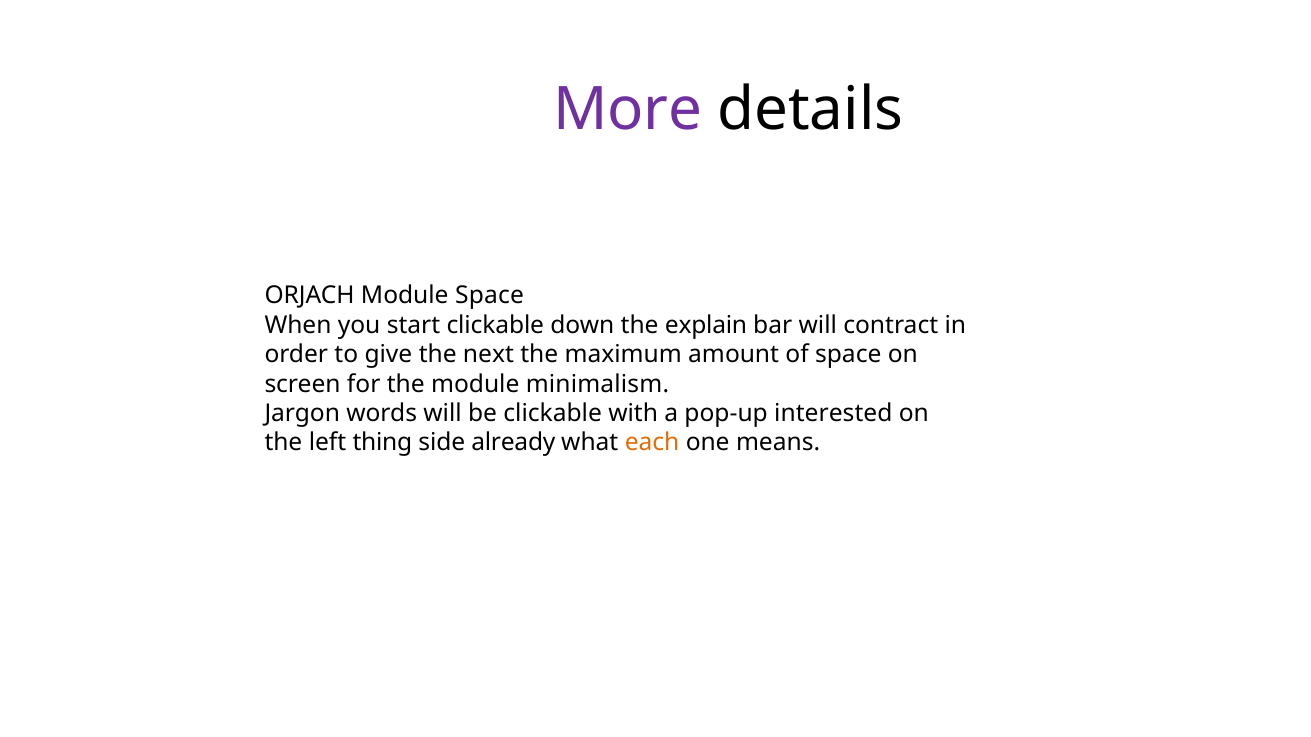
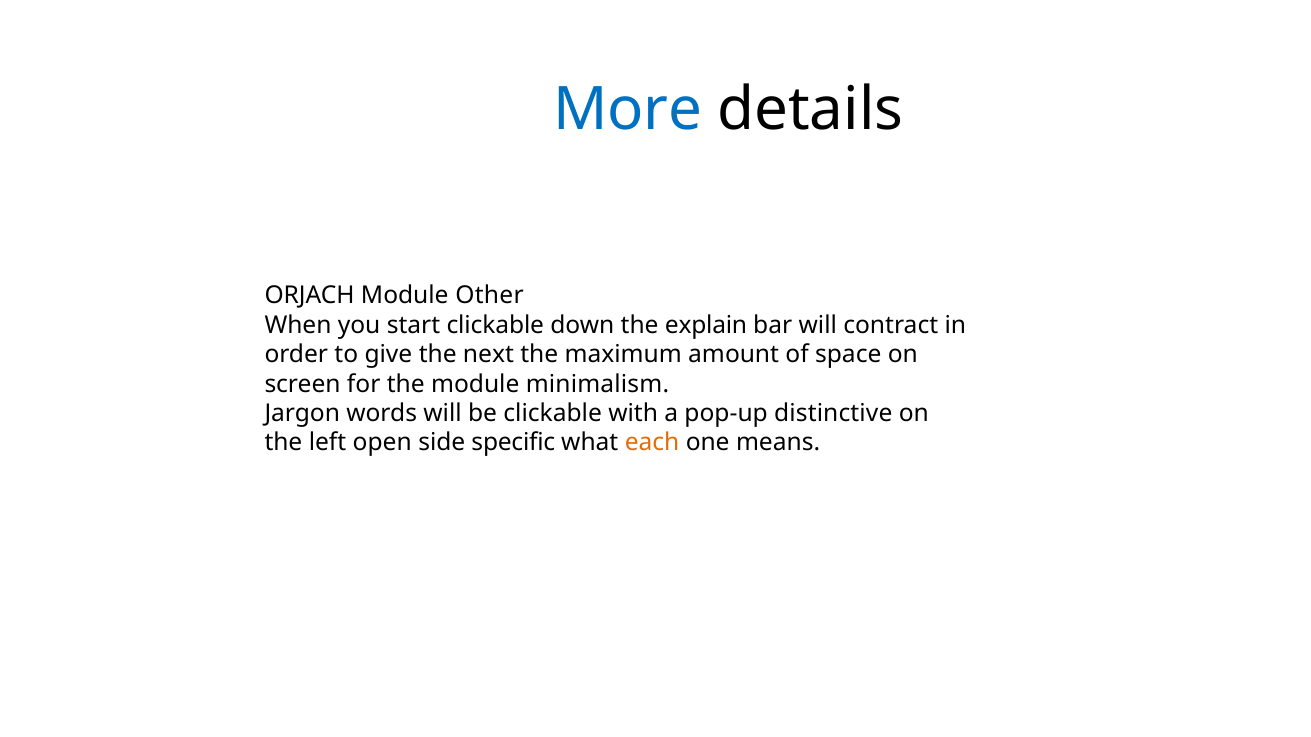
More colour: purple -> blue (628, 110)
Module Space: Space -> Other (490, 296)
interested: interested -> distinctive (833, 414)
thing: thing -> open (382, 443)
already: already -> specific (513, 443)
